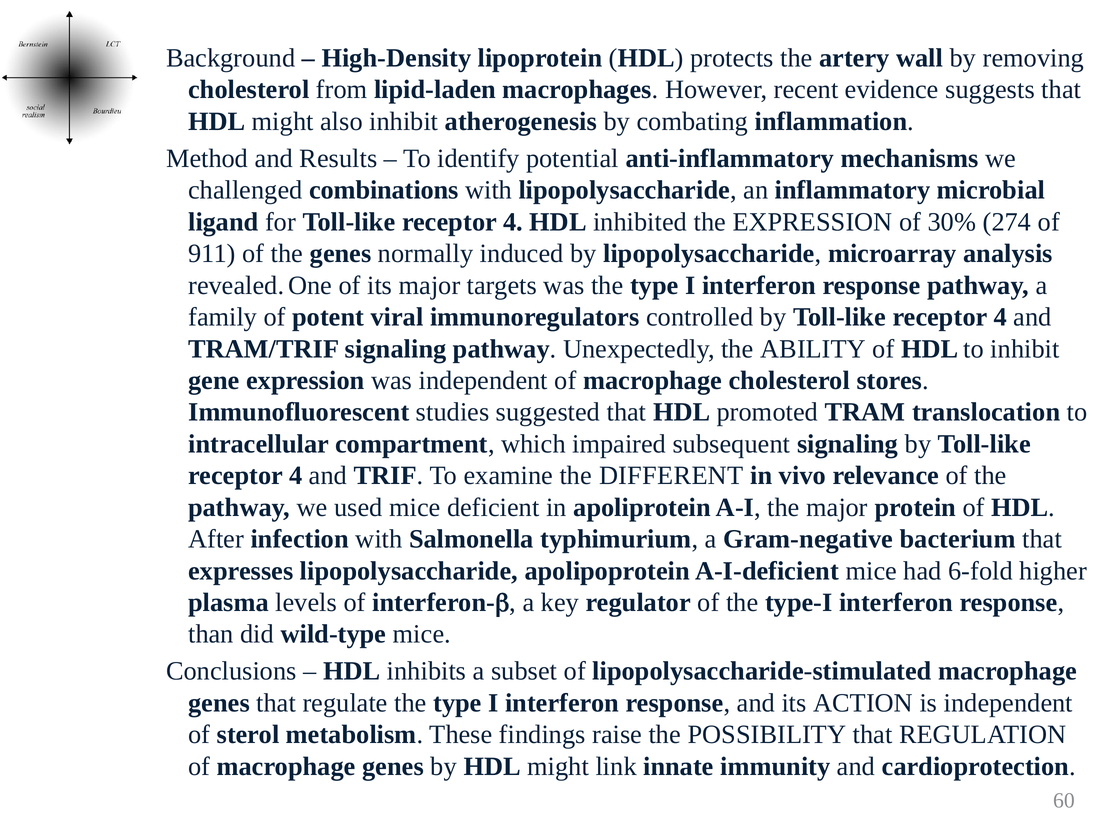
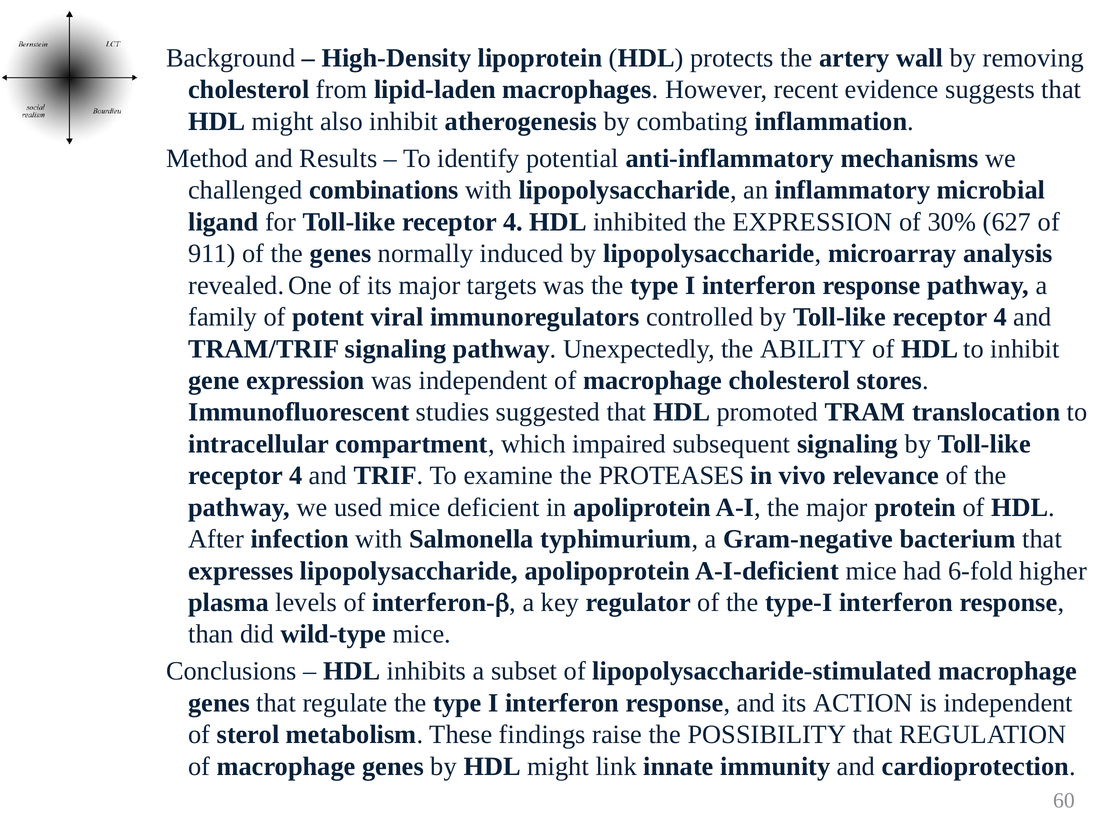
274: 274 -> 627 (1007, 222)
DIFFERENT: DIFFERENT -> PROTEASES (671, 476)
